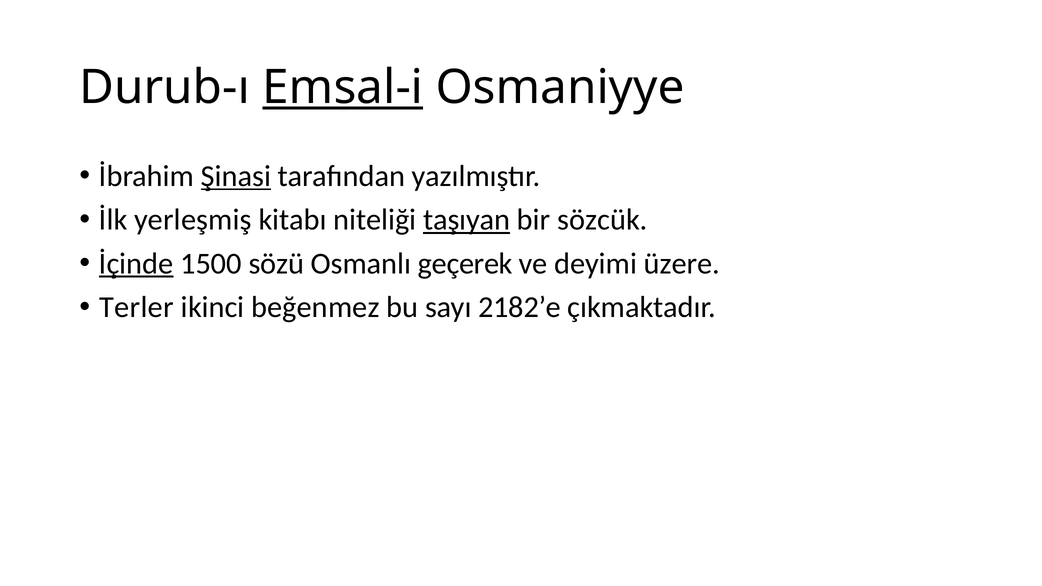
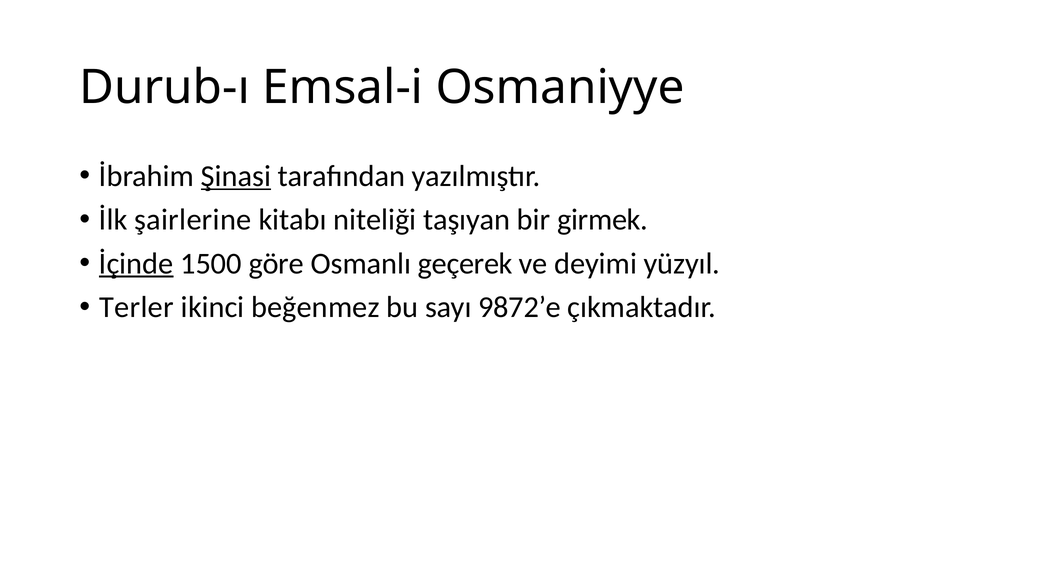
Emsal-i underline: present -> none (343, 88)
yerleşmiş: yerleşmiş -> şairlerine (193, 220)
taşıyan underline: present -> none (467, 220)
sözcük: sözcük -> girmek (603, 220)
sözü: sözü -> göre (276, 264)
üzere: üzere -> yüzyıl (682, 264)
2182’e: 2182’e -> 9872’e (520, 307)
